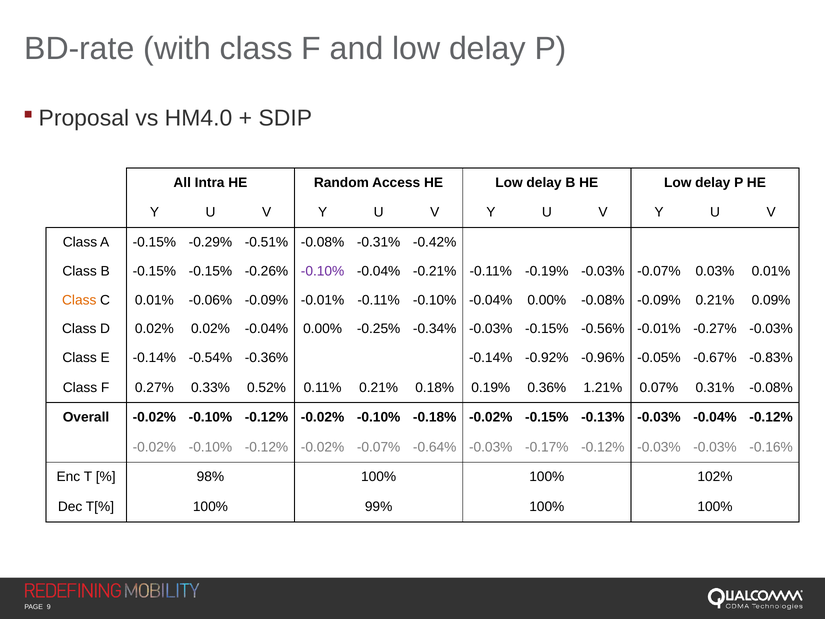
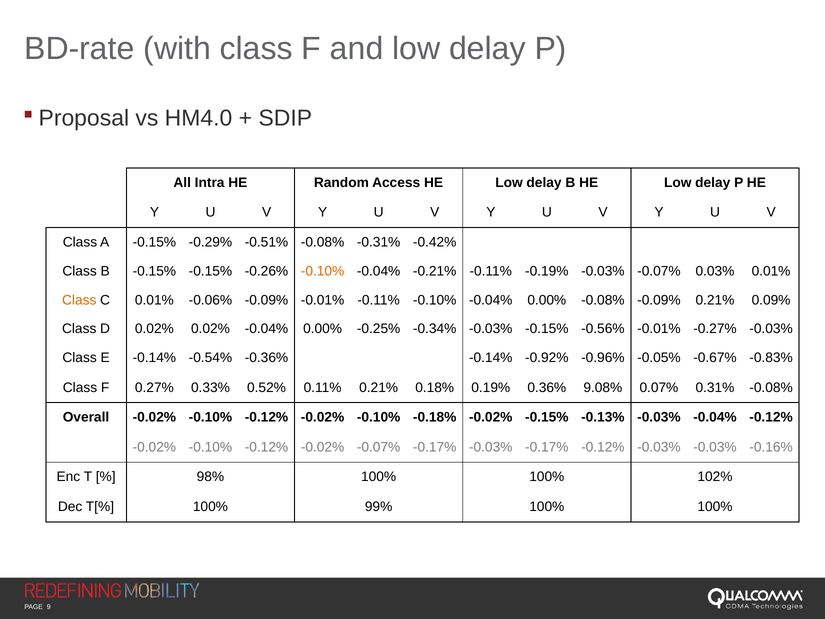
-0.10% colour: purple -> orange (323, 271)
1.21%: 1.21% -> 9.08% (603, 387)
-0.07% -0.64%: -0.64% -> -0.17% (435, 447)
